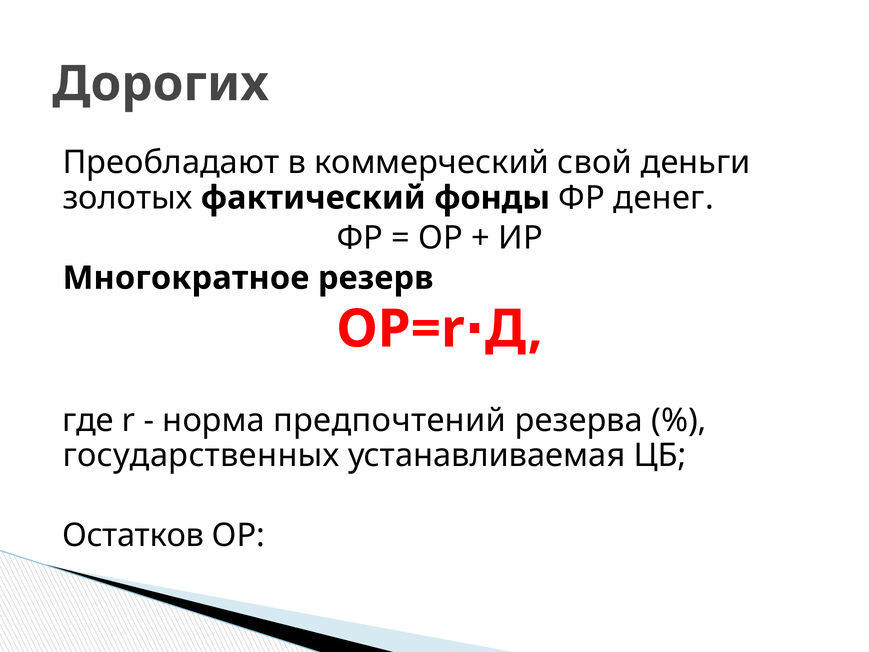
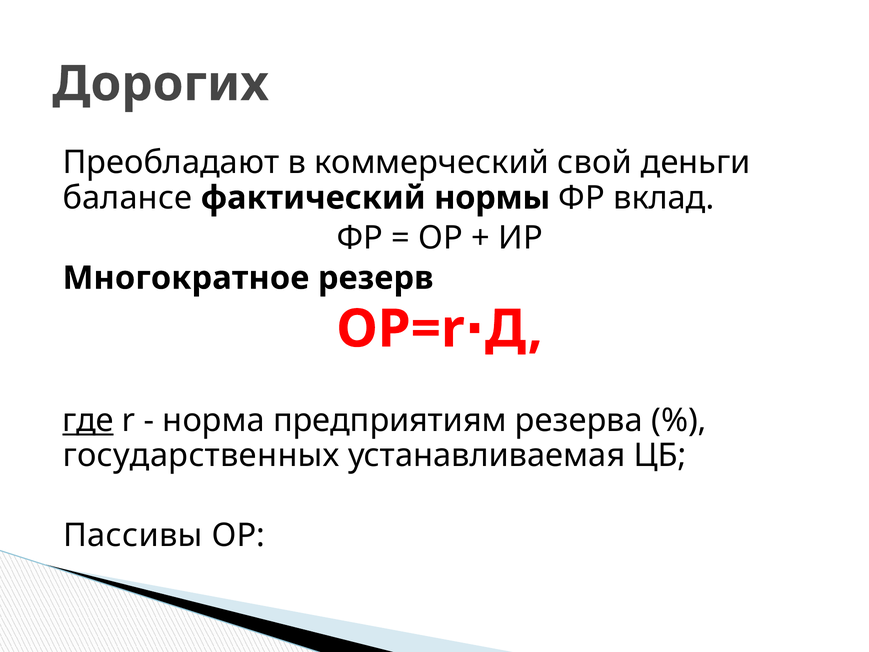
золотых: золотых -> балансе (127, 198)
фонды: фонды -> нормы (492, 198)
денег: денег -> вклад (664, 198)
где underline: none -> present (88, 420)
предпочтений: предпочтений -> предприятиям (390, 420)
Остатков: Остатков -> Пассивы (133, 536)
